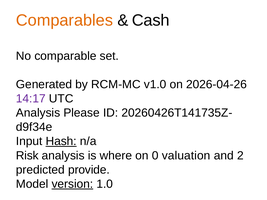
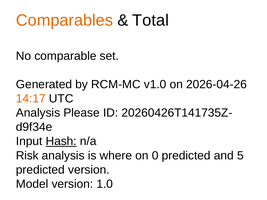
Cash: Cash -> Total (151, 20)
14:17 colour: purple -> orange (31, 99)
0 valuation: valuation -> predicted (186, 156)
2: 2 -> 5 (240, 156)
predicted provide: provide -> version (89, 170)
version underline: present -> none (72, 184)
